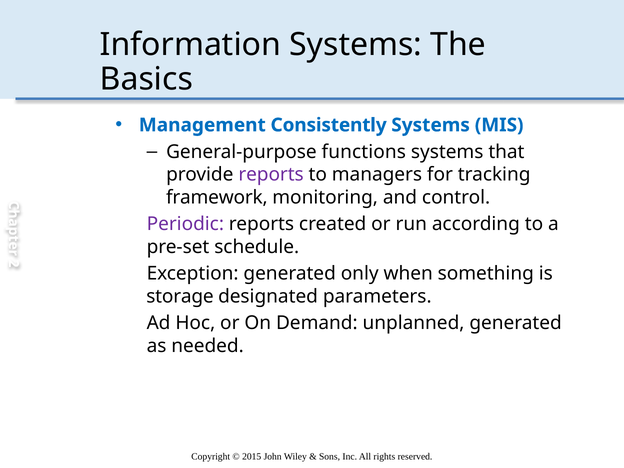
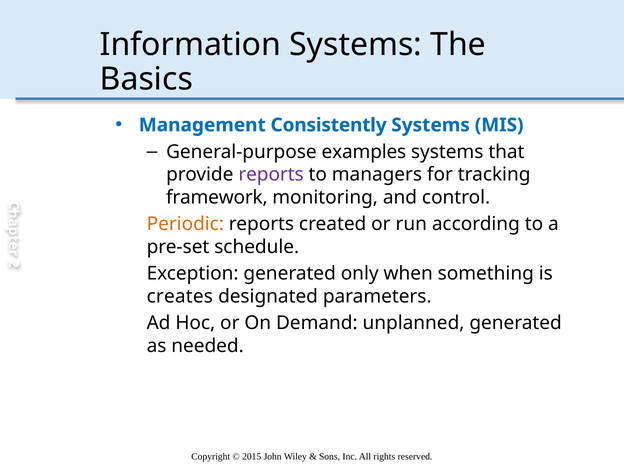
functions: functions -> examples (364, 152)
Periodic colour: purple -> orange (185, 224)
storage: storage -> creates (180, 296)
